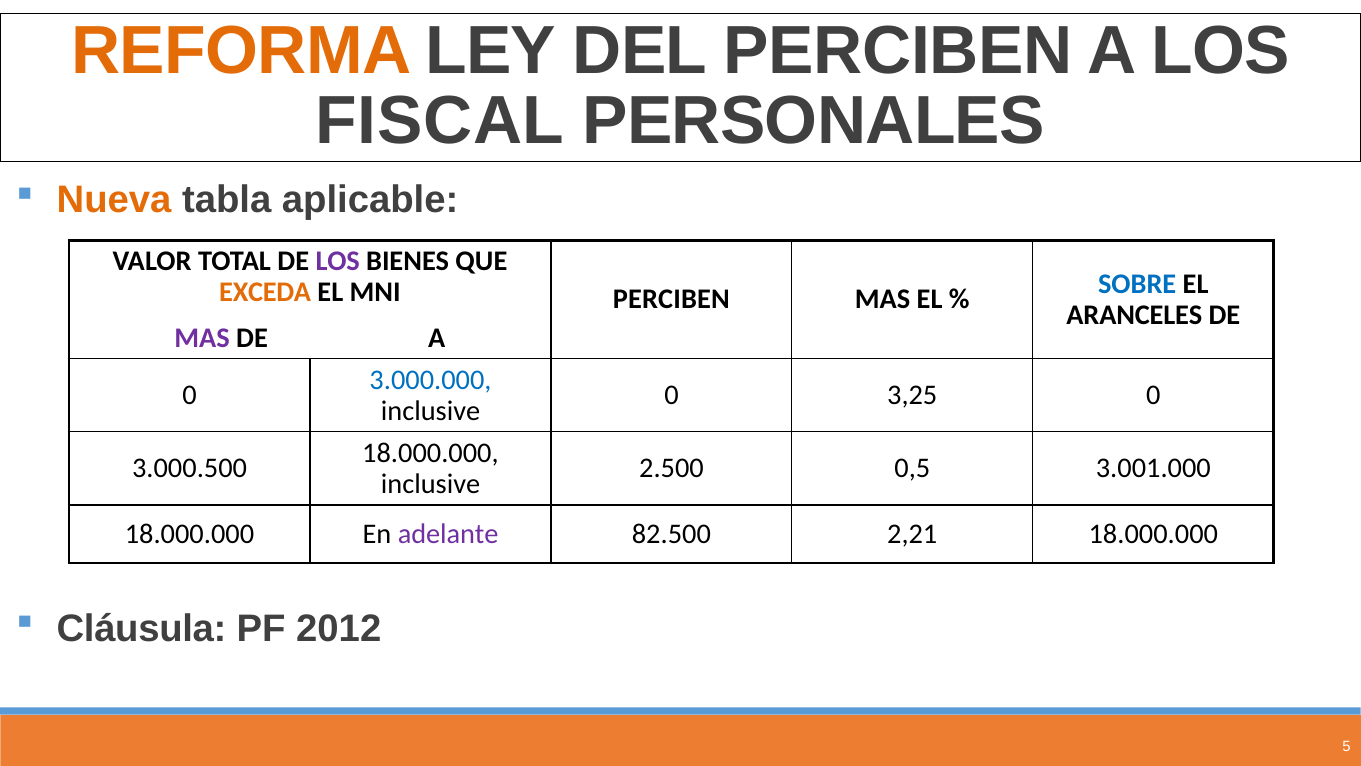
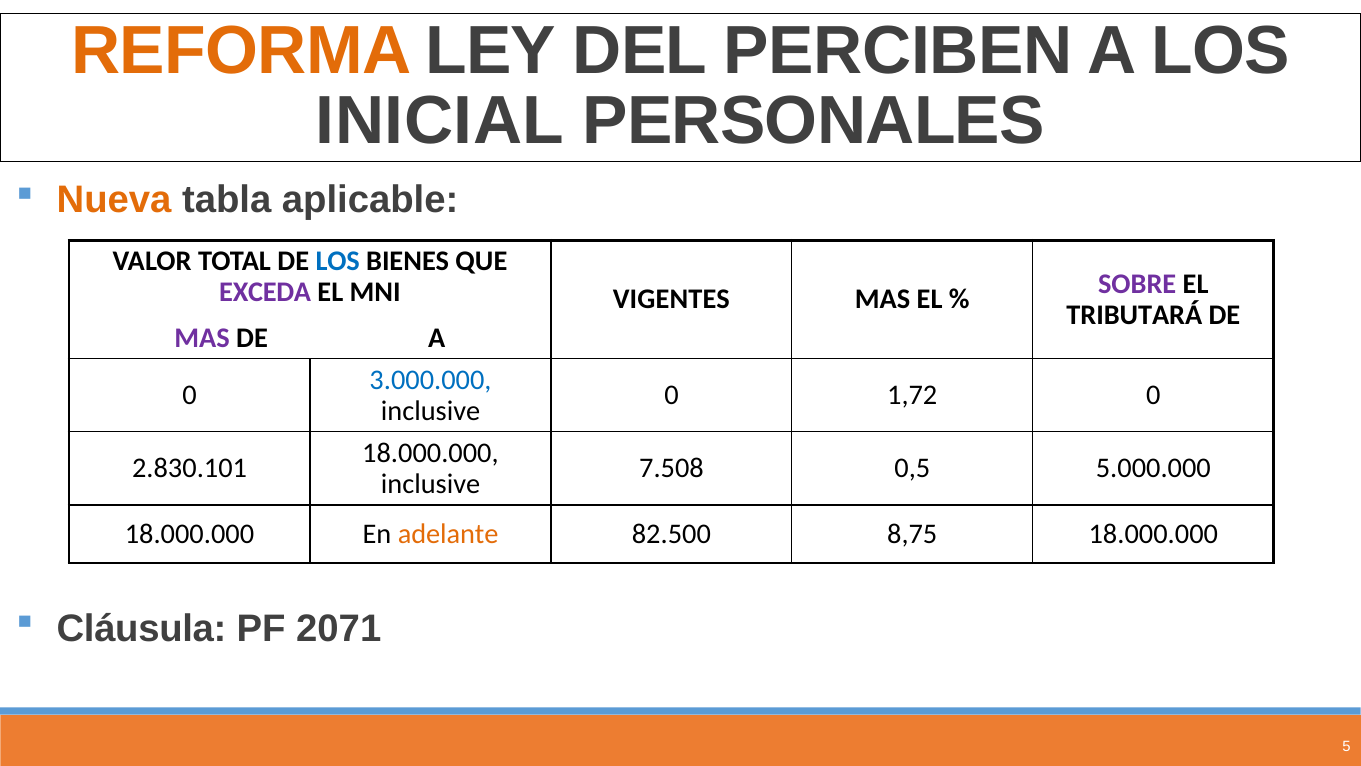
FISCAL: FISCAL -> INICIAL (440, 121)
LOS colour: purple -> blue (338, 261)
SOBRE colour: blue -> purple (1137, 284)
EXCEDA colour: orange -> purple (265, 292)
PERCIBEN: PERCIBEN -> VIGENTES (671, 299)
ARANCELES: ARANCELES -> TRIBUTARÁ (1134, 315)
3,25: 3,25 -> 1,72 (912, 395)
3.000.500: 3.000.500 -> 2.830.101 (190, 468)
2.500: 2.500 -> 7.508 (671, 468)
3.001.000: 3.001.000 -> 5.000.000 (1153, 468)
adelante colour: purple -> orange (448, 534)
2,21: 2,21 -> 8,75 (912, 534)
2012: 2012 -> 2071 (339, 629)
